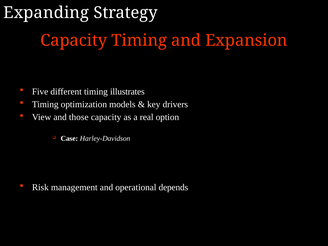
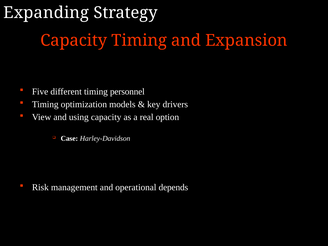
illustrates: illustrates -> personnel (127, 92)
those: those -> using (79, 117)
